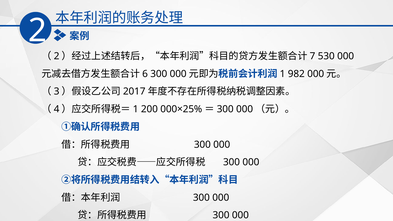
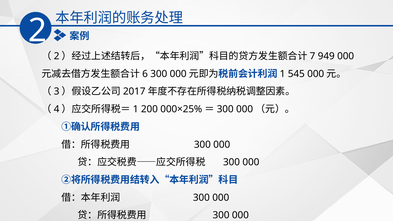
530: 530 -> 949 (326, 56)
982: 982 -> 545 (296, 74)
